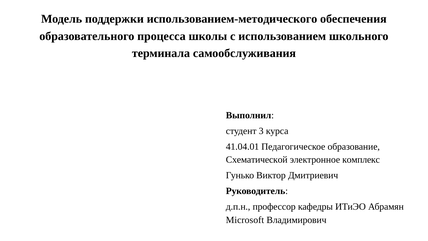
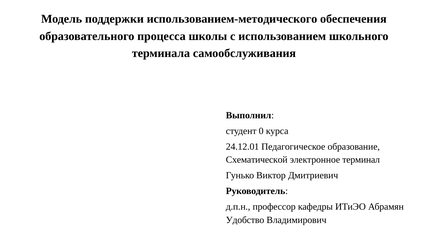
3: 3 -> 0 (261, 131)
41.04.01: 41.04.01 -> 24.12.01 (242, 147)
комплекс: комплекс -> терминал (361, 160)
Microsoft: Microsoft -> Удобство (245, 220)
